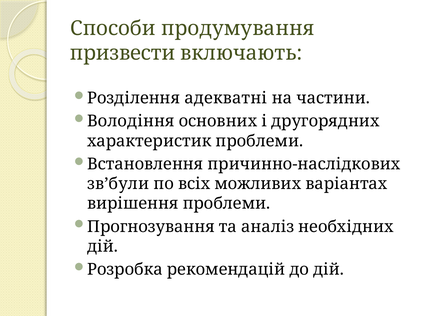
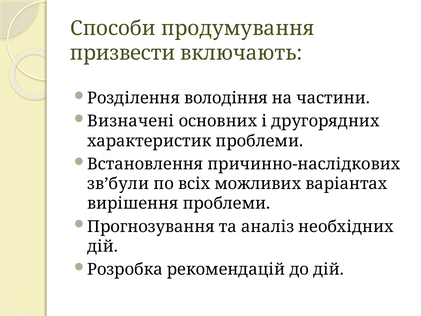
адекватні: адекватні -> володіння (226, 98)
Володіння: Володіння -> Визначені (131, 121)
